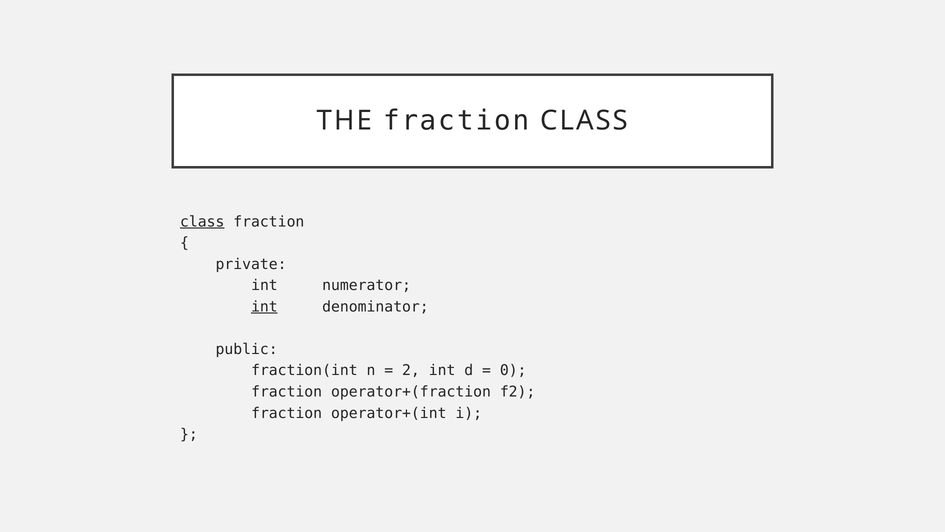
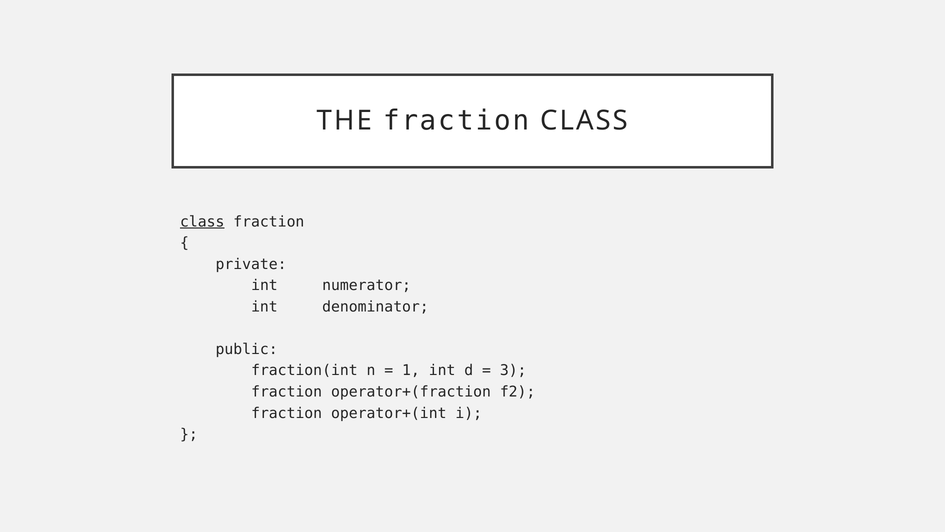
int underline: present -> none (264, 307)
2: 2 -> 1 (411, 370)
0: 0 -> 3 (513, 370)
